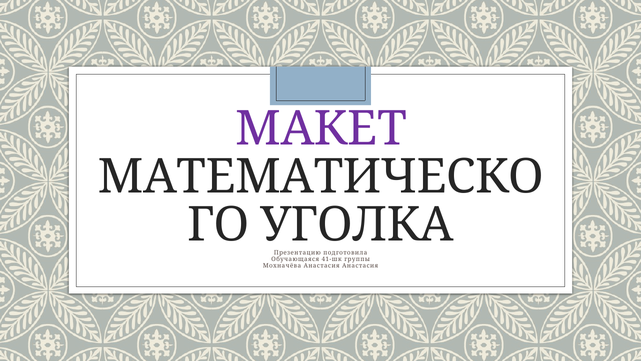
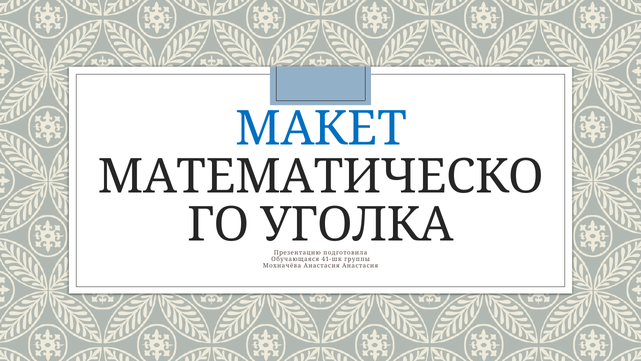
МАКЕТ colour: purple -> blue (321, 129)
